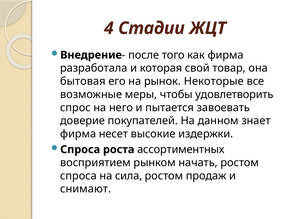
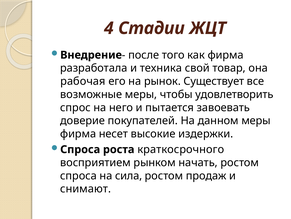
которая: которая -> техника (161, 68)
бытовая: бытовая -> рабочая (83, 81)
Некоторые: Некоторые -> Существует (214, 81)
данном знает: знает -> меры (256, 120)
ассортиментных: ассортиментных -> краткосрочного (181, 149)
